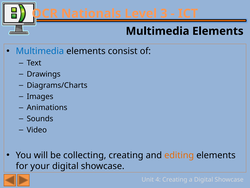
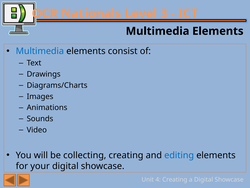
editing colour: orange -> blue (179, 155)
